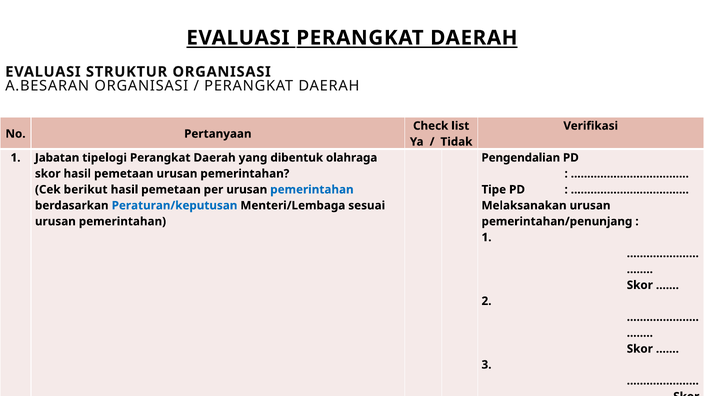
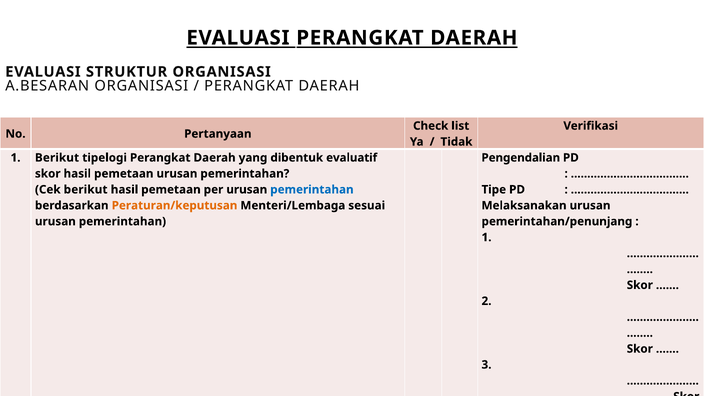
1 Jabatan: Jabatan -> Berikut (57, 158)
olahraga: olahraga -> evaluatif (352, 158)
Peraturan/keputusan colour: blue -> orange (175, 206)
